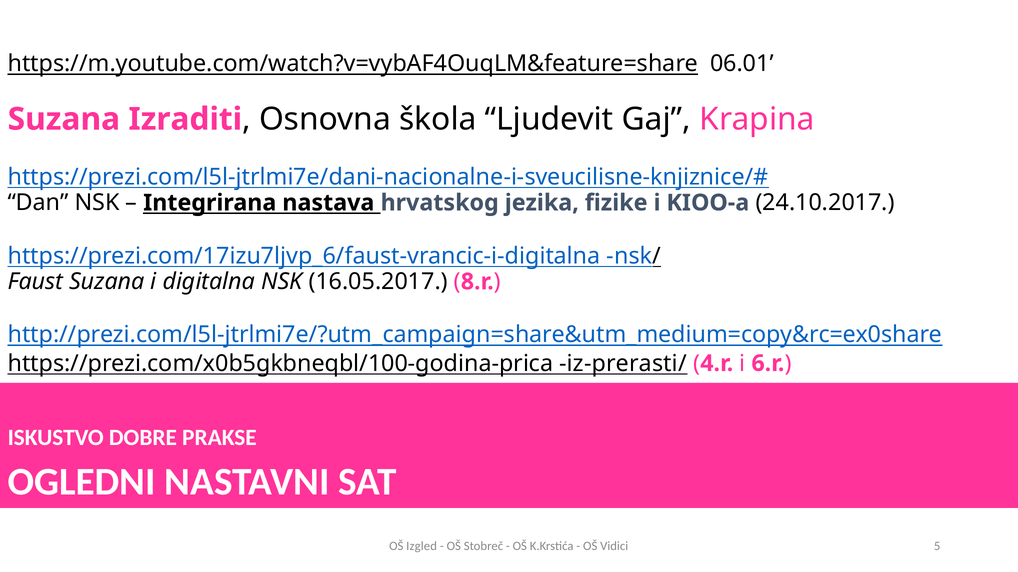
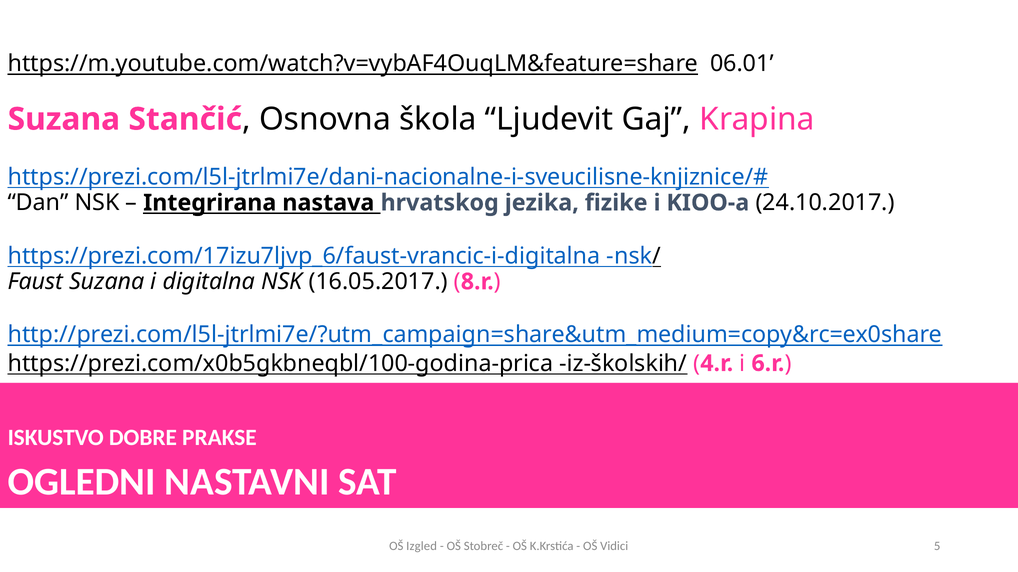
Izraditi: Izraditi -> Stančić (185, 119)
iz-prerasti/: iz-prerasti/ -> iz-školskih/ (623, 364)
